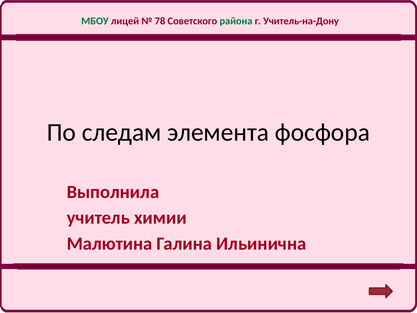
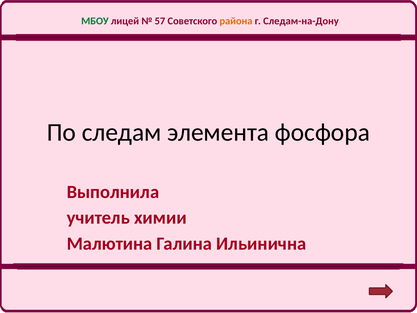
78: 78 -> 57 (160, 21)
района colour: green -> orange (236, 21)
Учитель-на-Дону: Учитель-на-Дону -> Следам-на-Дону (301, 21)
